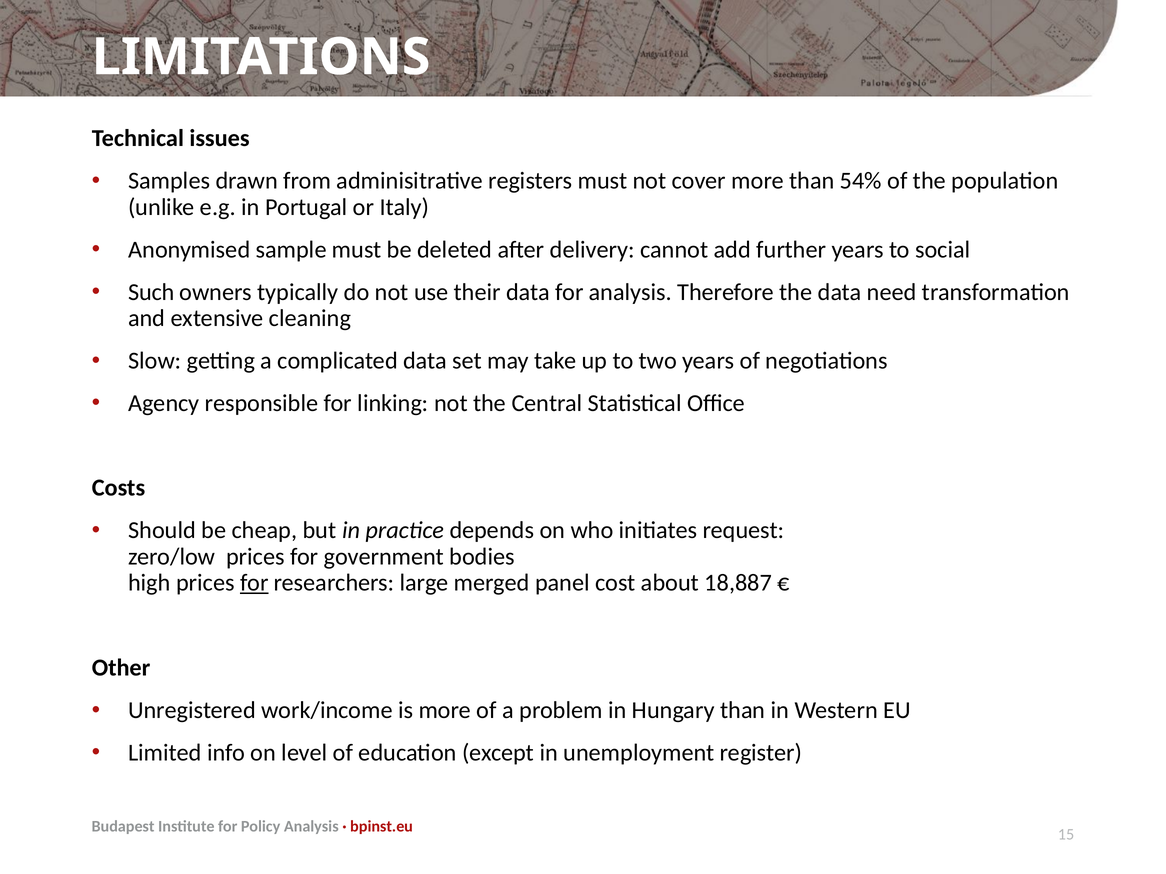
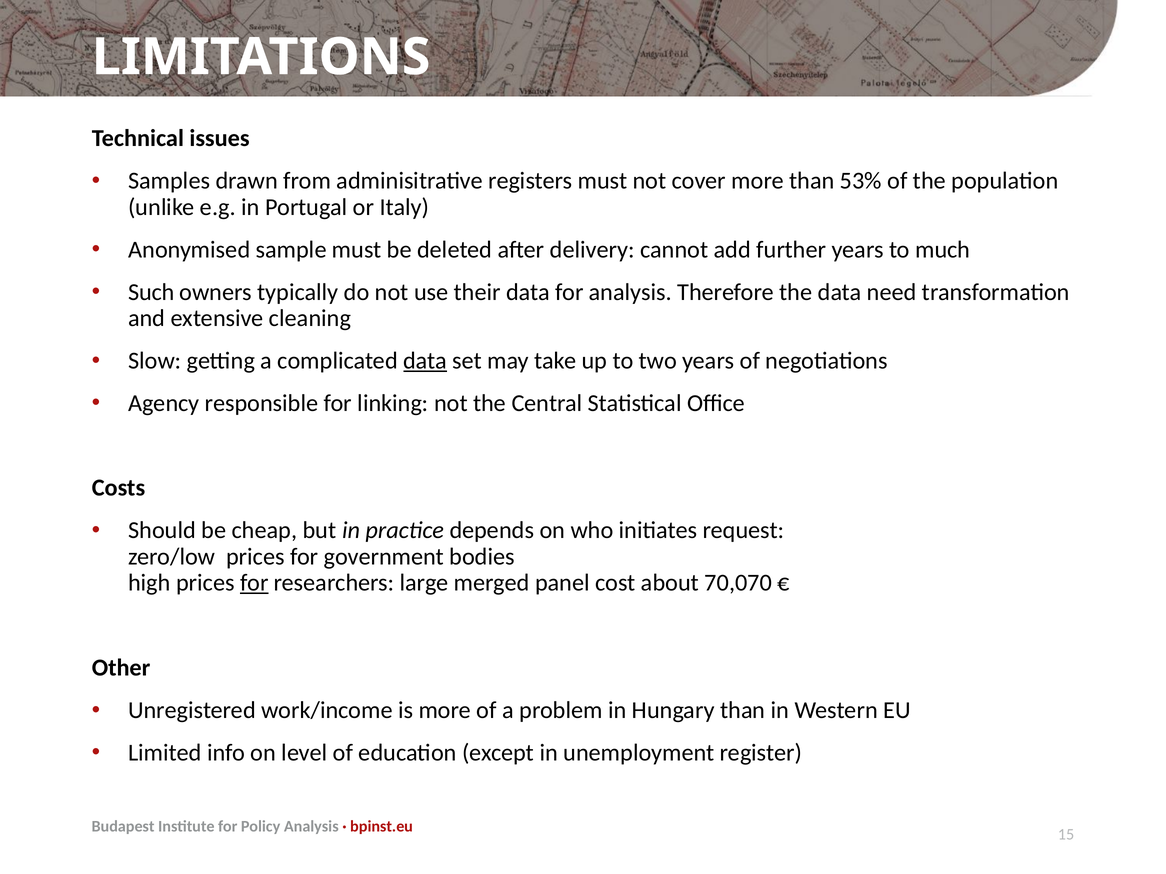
54%: 54% -> 53% (861, 181)
social: social -> much (943, 250)
data underline: none -> present (425, 361)
18,887: 18,887 -> 70,070 (738, 583)
